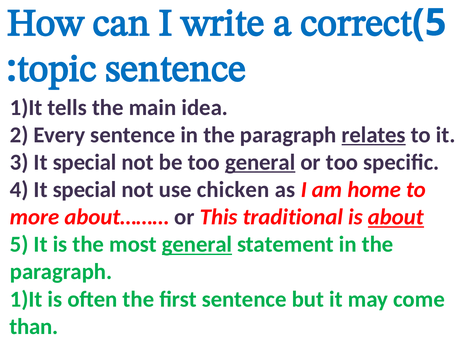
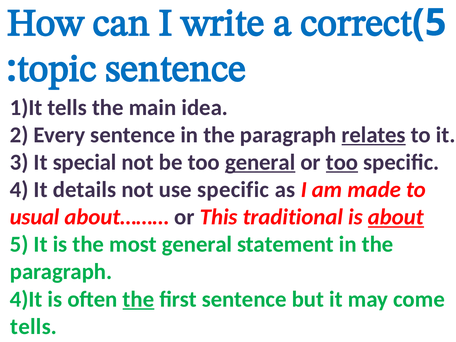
too underline: none -> present (342, 162)
4 It special: special -> details (84, 190)
use chicken: chicken -> specific (233, 190)
home: home -> made (374, 190)
more: more -> usual (35, 217)
general underline: present -> none (197, 244)
1)It: 1)It -> 4)It (26, 299)
the underline: none -> present (138, 299)
than: than -> tells (34, 327)
